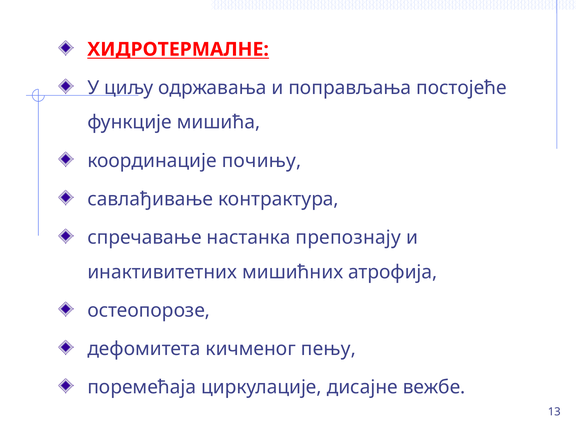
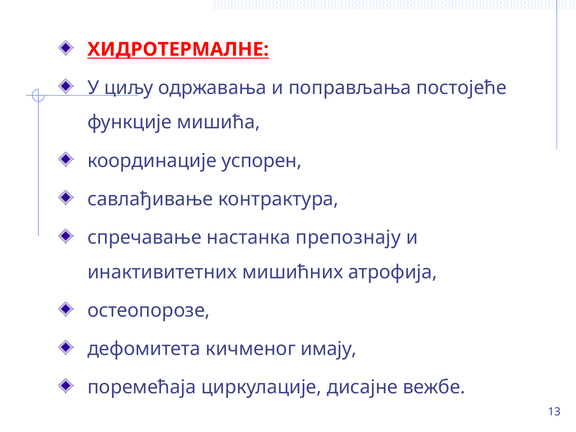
почињу: почињу -> успорен (262, 161)
пењу: пењу -> имају (329, 349)
